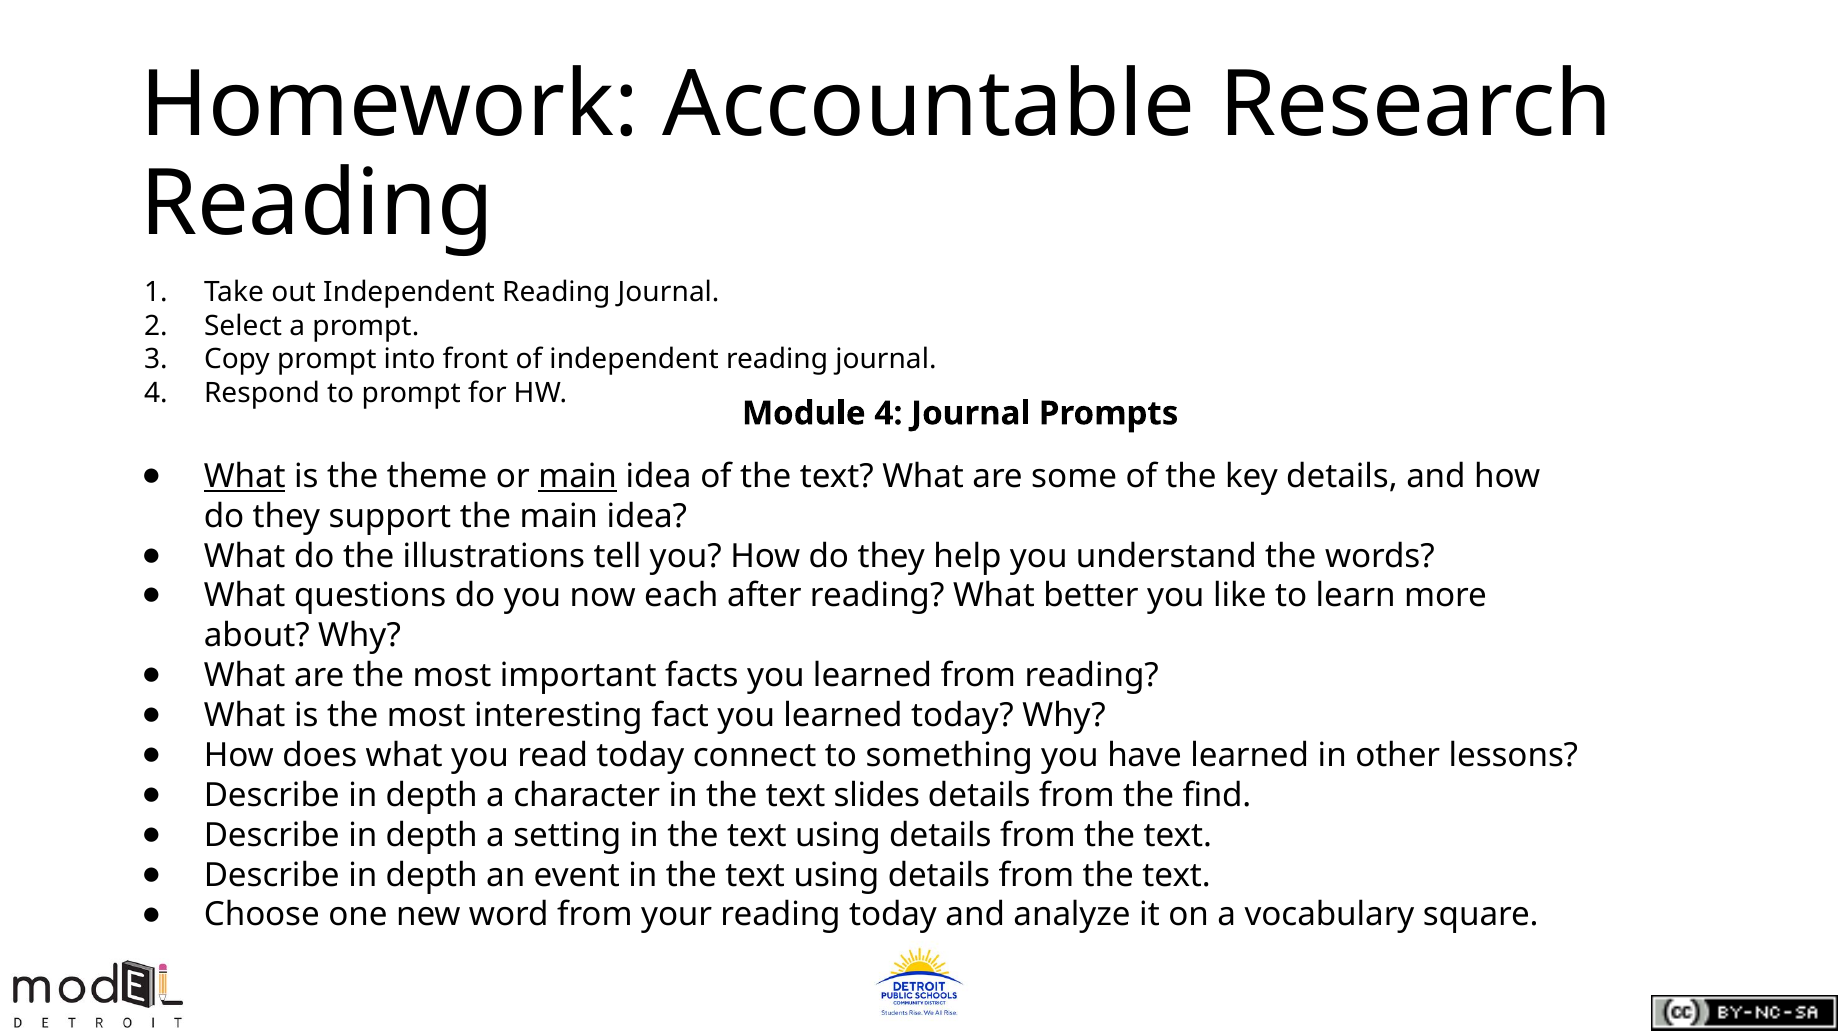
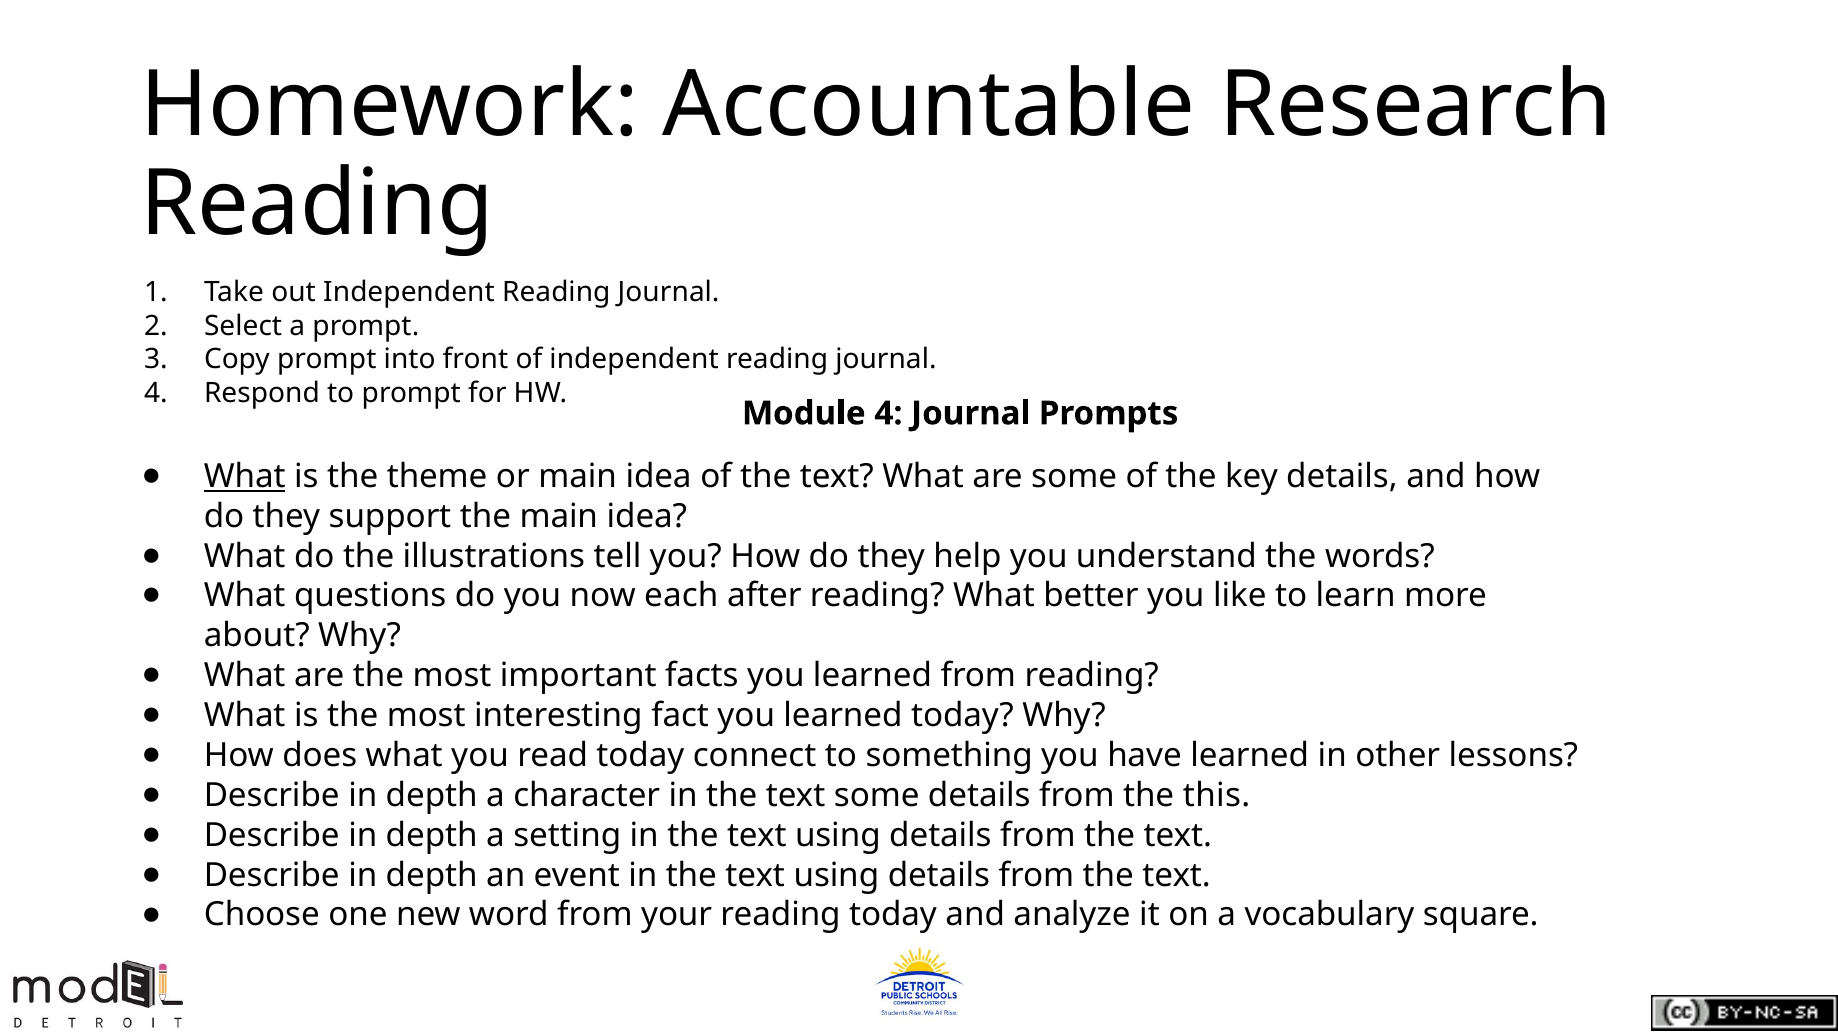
main underline: present -> none (578, 476)
text slides: slides -> some (877, 795)
find: find -> this (1217, 795)
